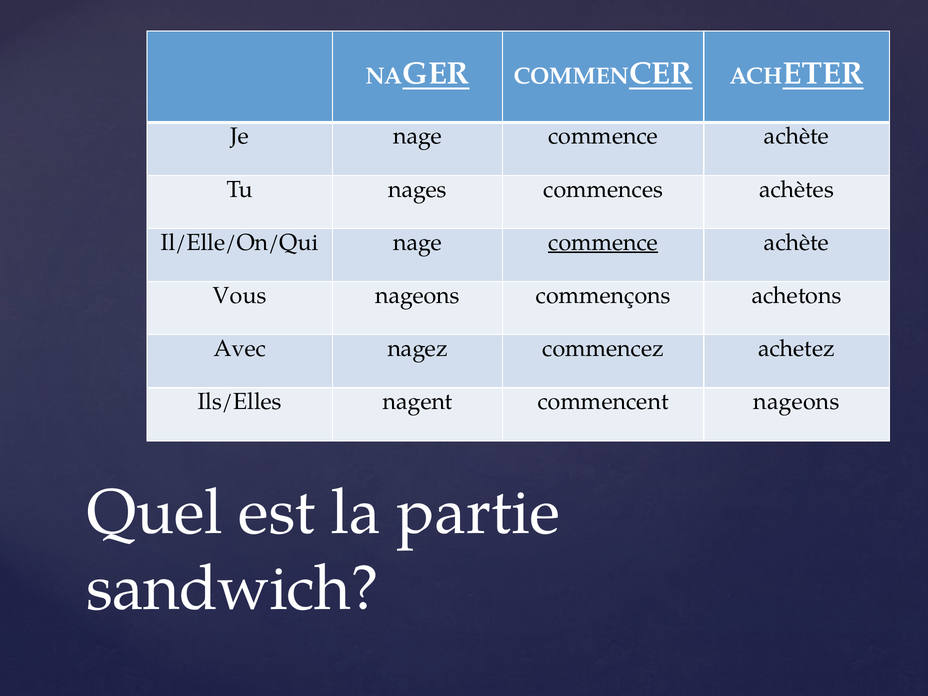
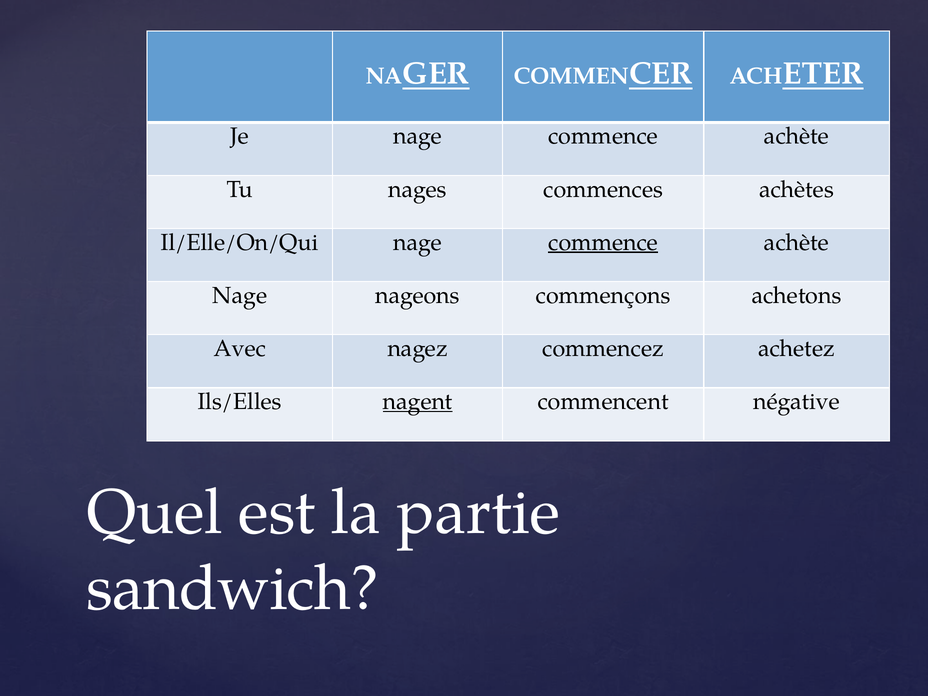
Vous: Vous -> Nage (240, 295)
nagent underline: none -> present (418, 402)
commencent nageons: nageons -> négative (797, 402)
